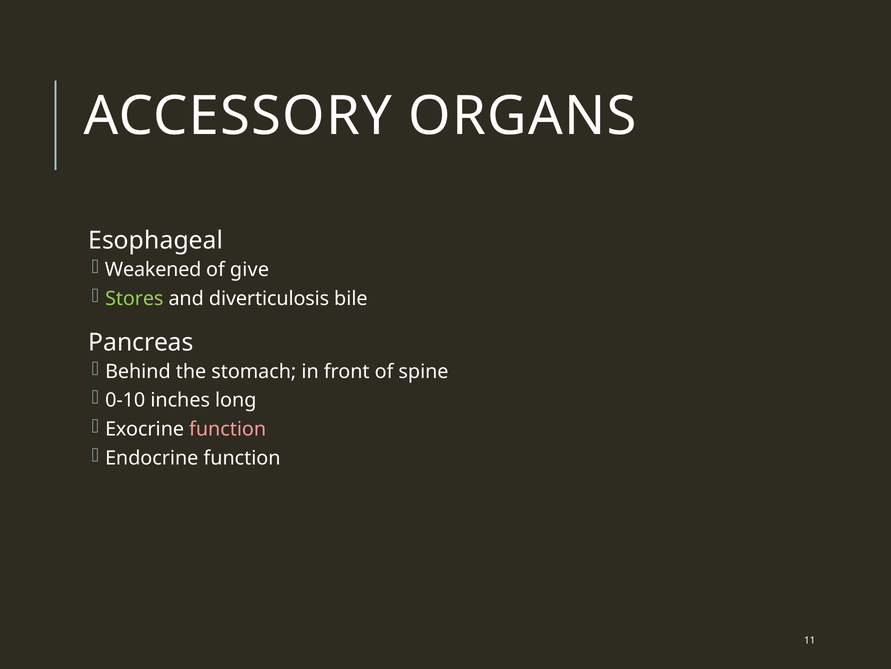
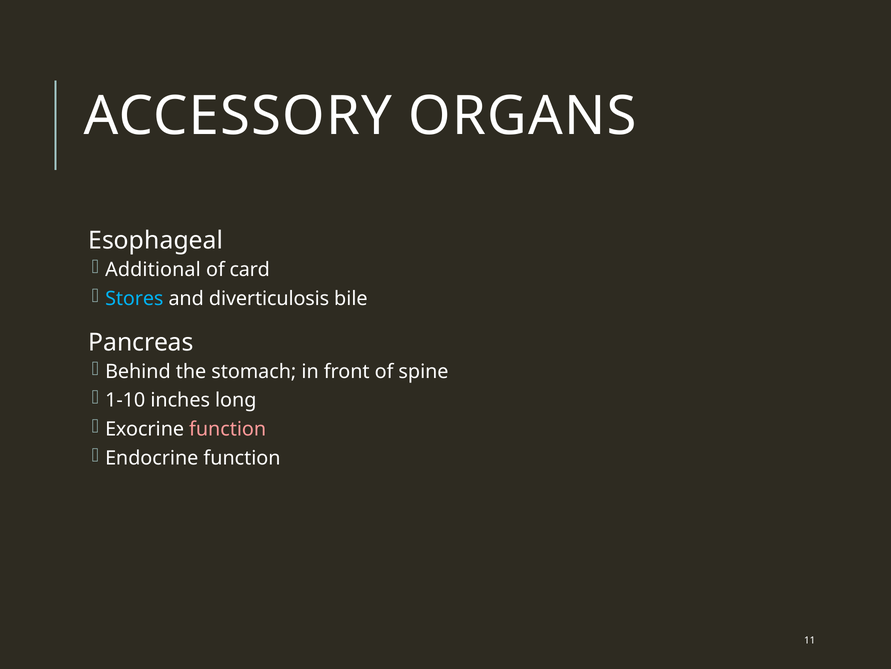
Weakened: Weakened -> Additional (153, 269)
give: give -> card (250, 269)
Stores colour: light green -> light blue (134, 298)
0-10: 0-10 -> 1-10 (125, 400)
